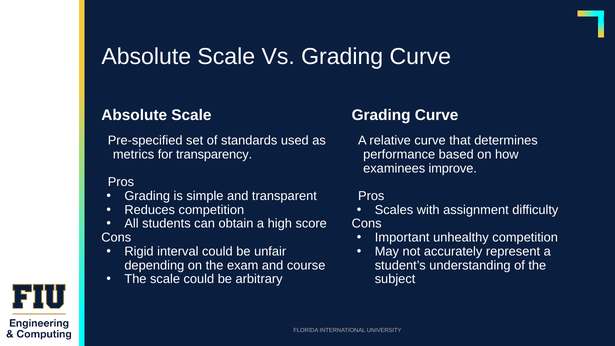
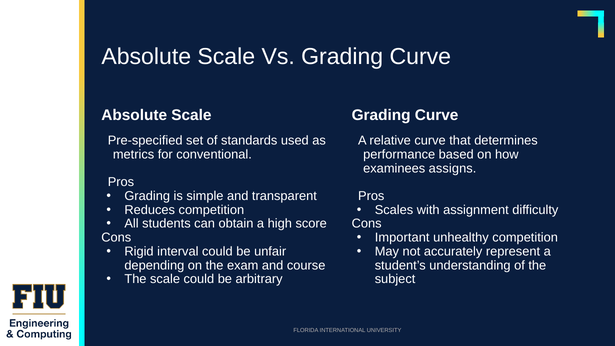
transparency: transparency -> conventional (214, 154)
improve: improve -> assigns (453, 168)
